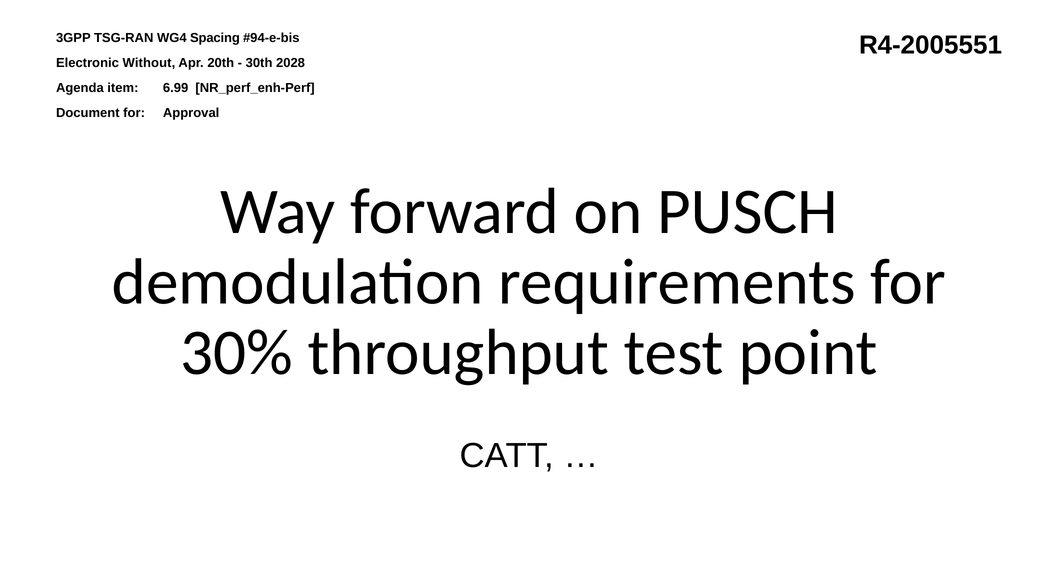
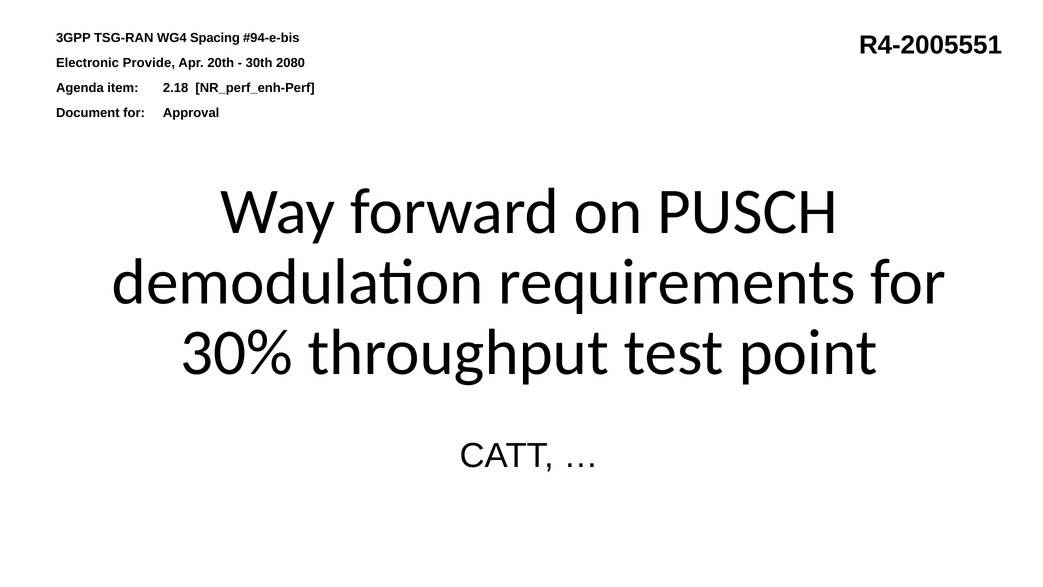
Without: Without -> Provide (149, 63)
2028: 2028 -> 2080 (291, 63)
6.99: 6.99 -> 2.18 (176, 88)
